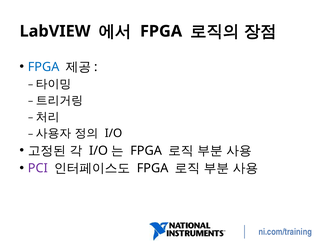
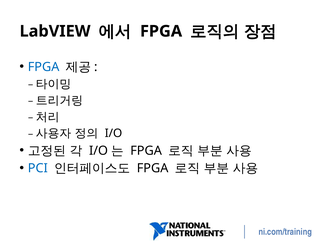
PCI colour: purple -> blue (38, 169)
